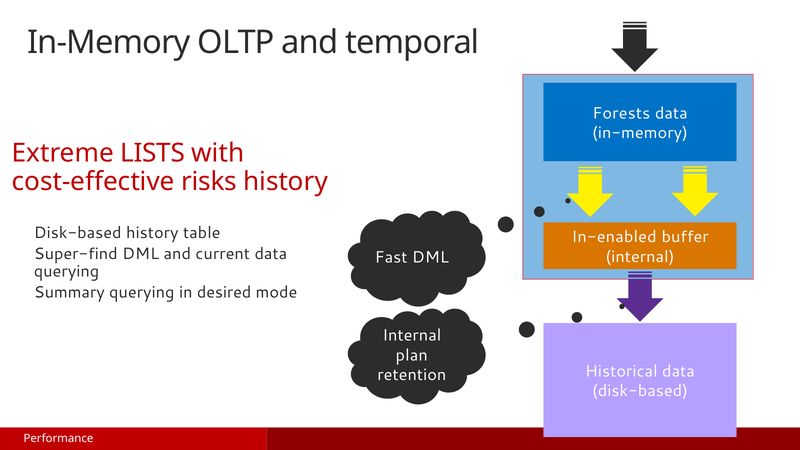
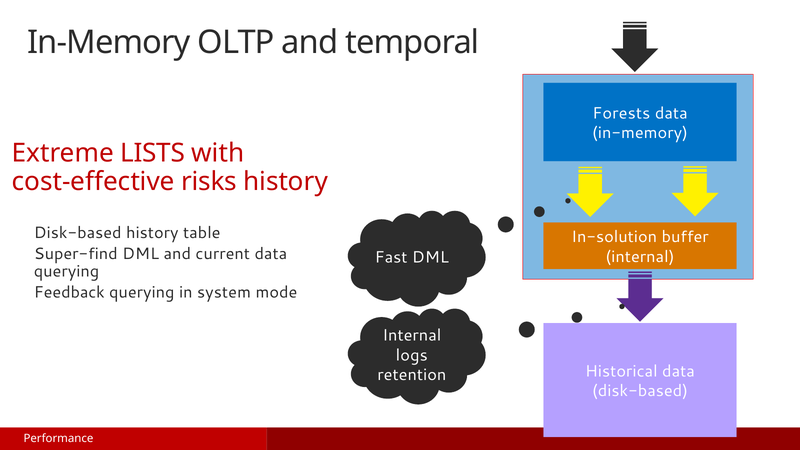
In-enabled: In-enabled -> In-solution (614, 237)
Summary: Summary -> Feedback (69, 292)
desired: desired -> system (224, 292)
plan: plan -> logs (412, 355)
